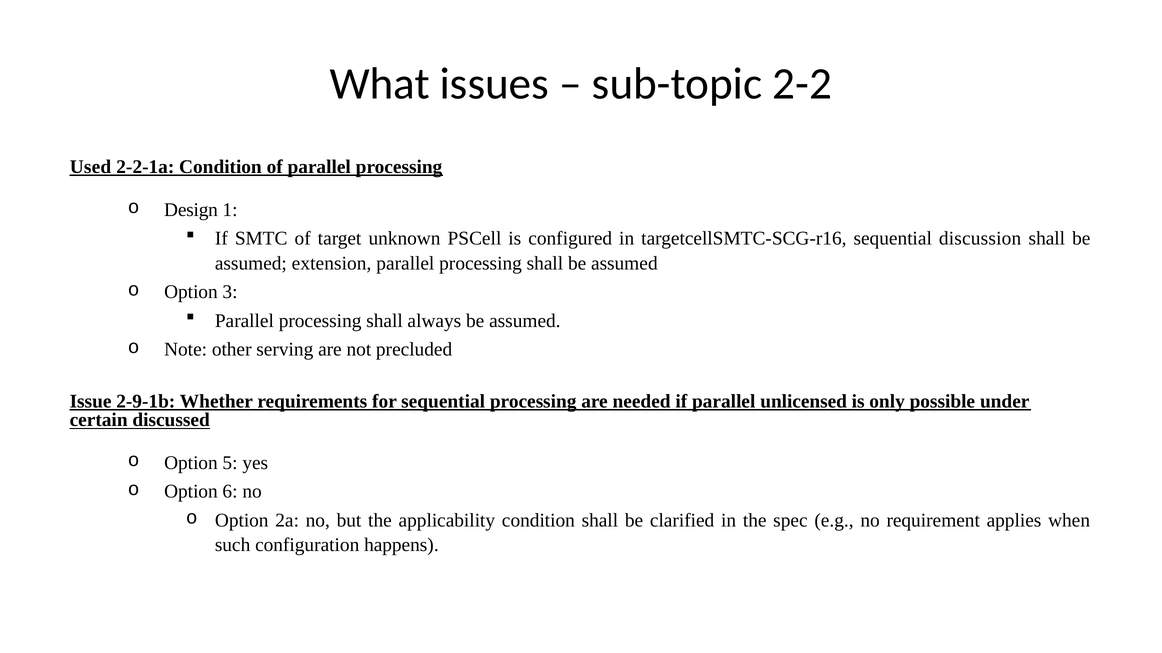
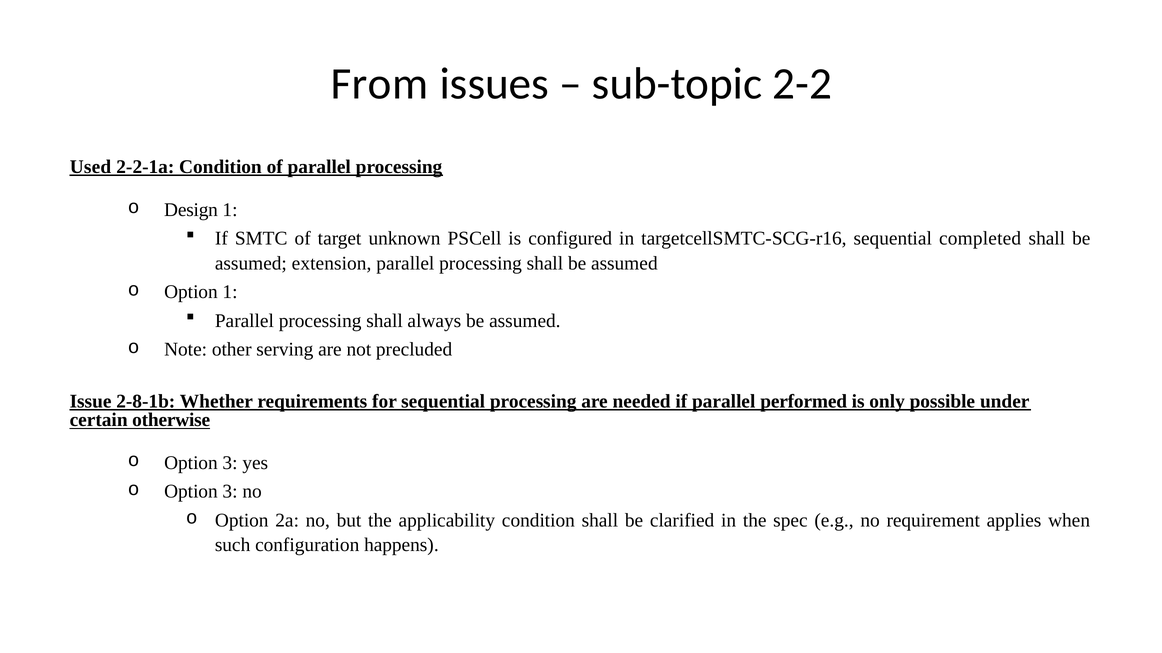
What: What -> From (379, 84)
discussion: discussion -> completed (980, 239)
Option 3: 3 -> 1 (230, 292)
2-9-1b: 2-9-1b -> 2-8-1b (146, 402)
unlicensed: unlicensed -> performed (804, 402)
discussed: discussed -> otherwise (171, 420)
5: 5 -> 3 (230, 463)
6: 6 -> 3 (230, 492)
